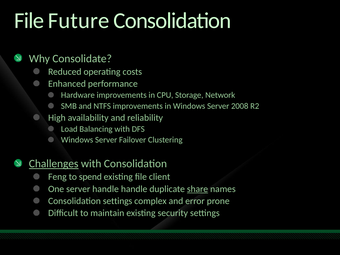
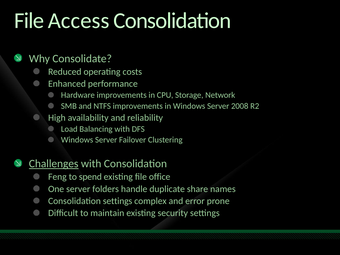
Future: Future -> Access (79, 21)
client: client -> office (160, 177)
server handle: handle -> folders (106, 189)
share underline: present -> none (198, 189)
